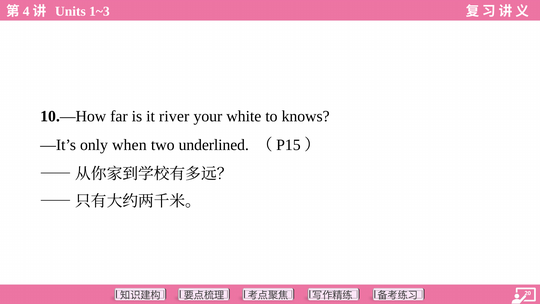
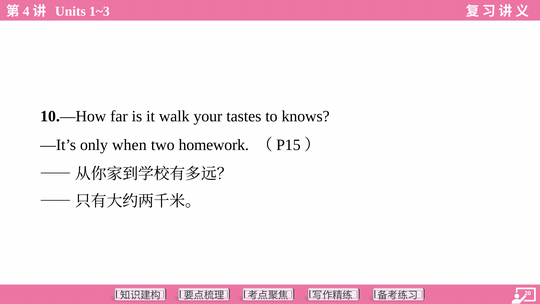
river: river -> walk (174, 116)
white: white -> tastes (244, 116)
underlined: underlined -> homework (214, 145)
